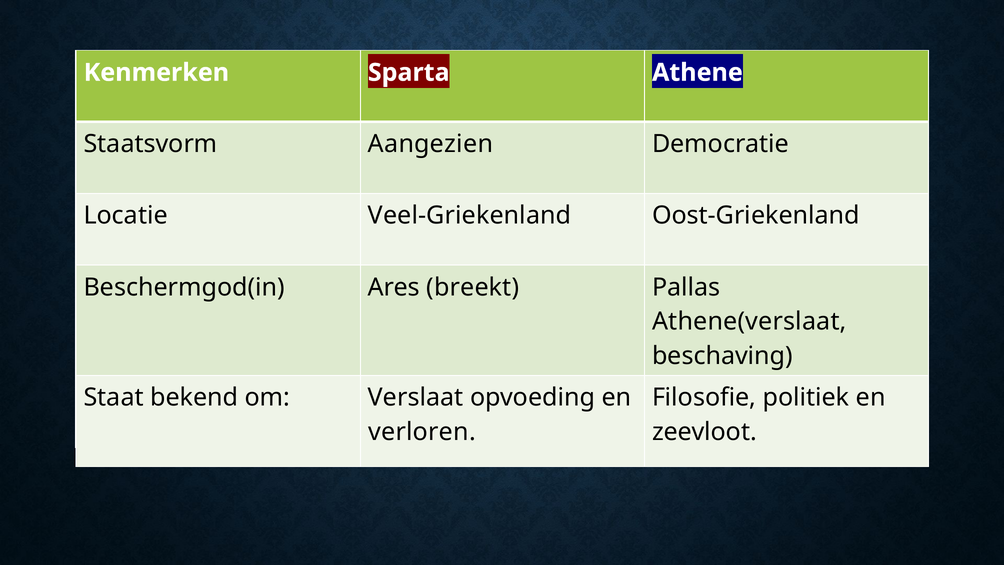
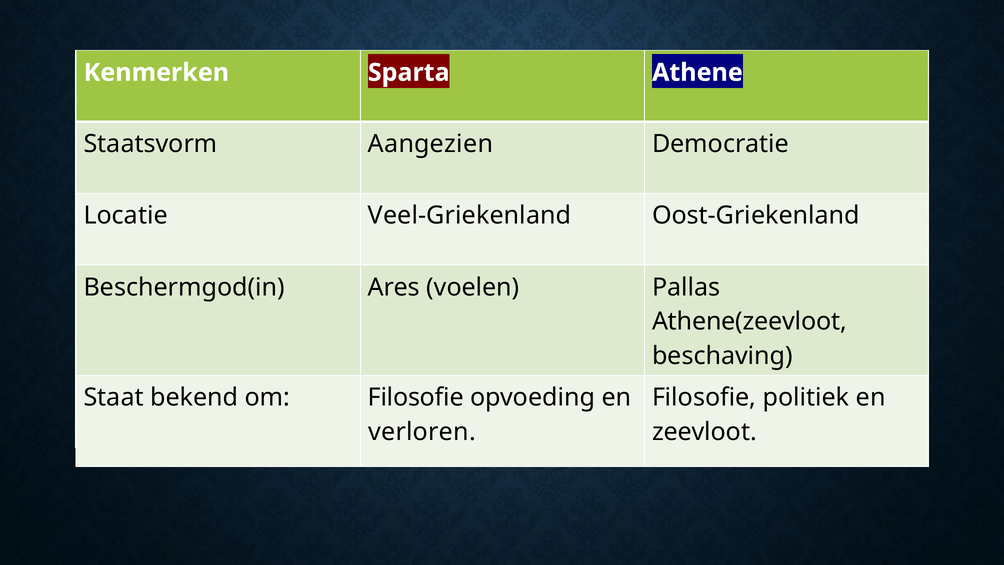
breekt: breekt -> voelen (473, 287)
Athene(verslaat: Athene(verslaat -> Athene(zeevloot (749, 321)
Verslaat: Verslaat -> Filosofie (416, 397)
